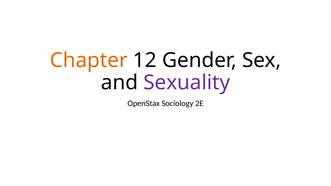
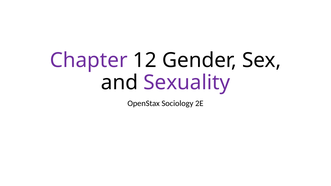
Chapter colour: orange -> purple (89, 60)
